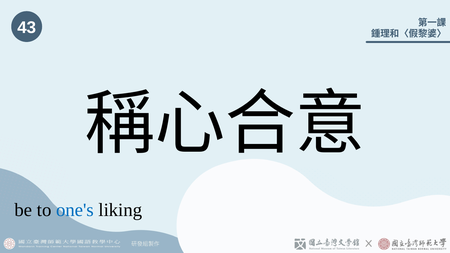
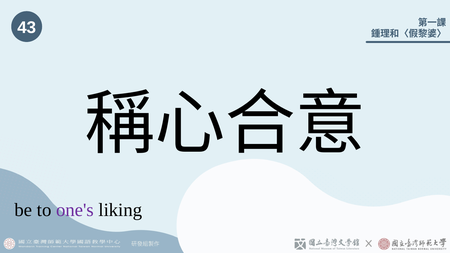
one's colour: blue -> purple (75, 210)
